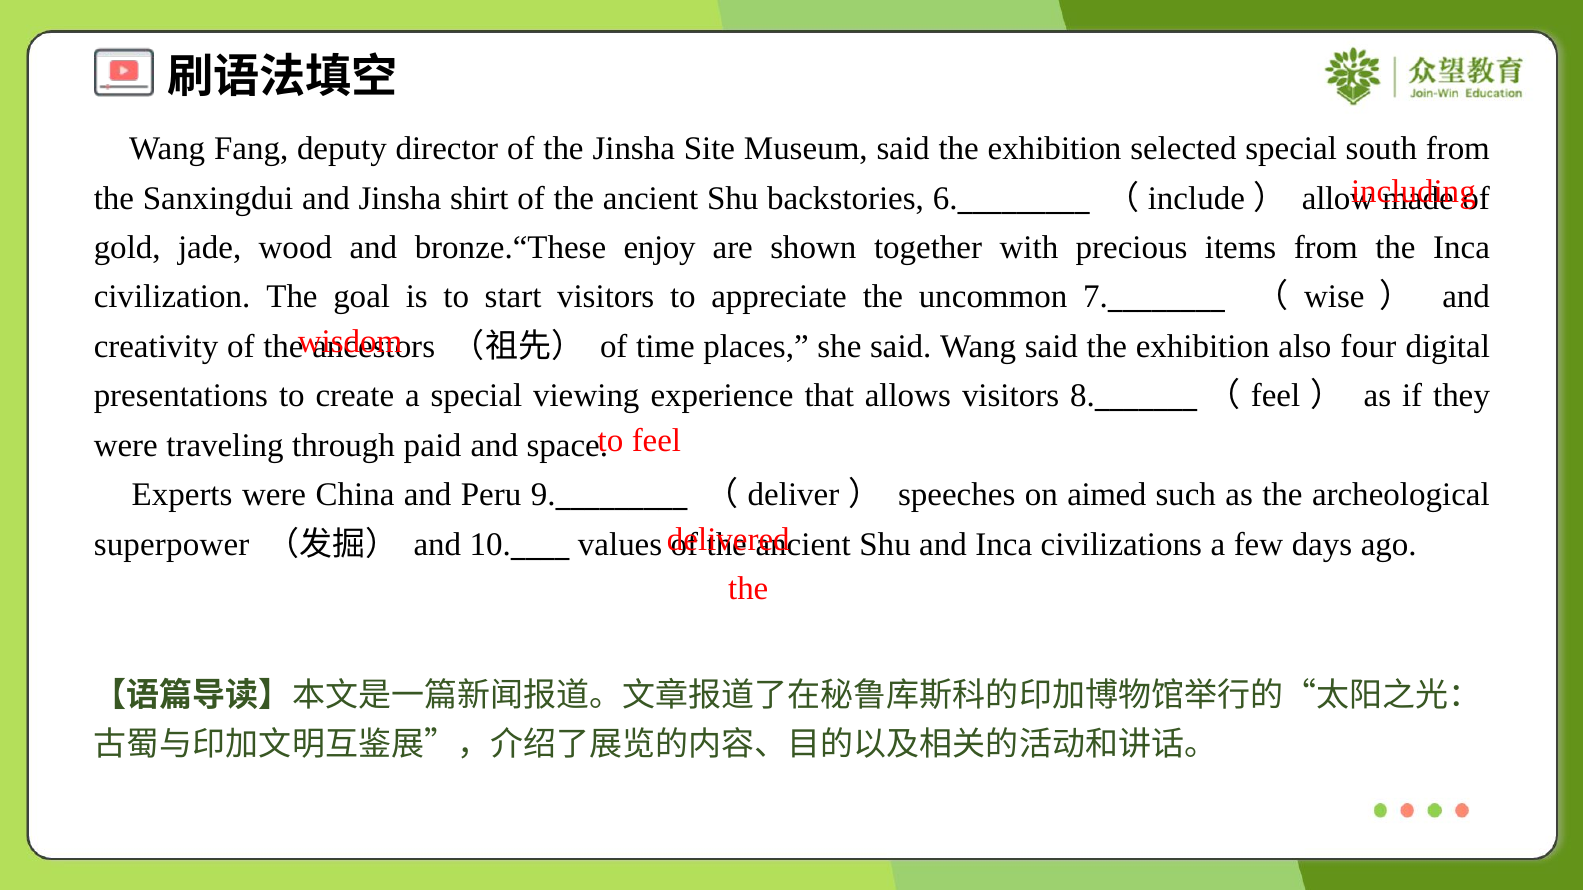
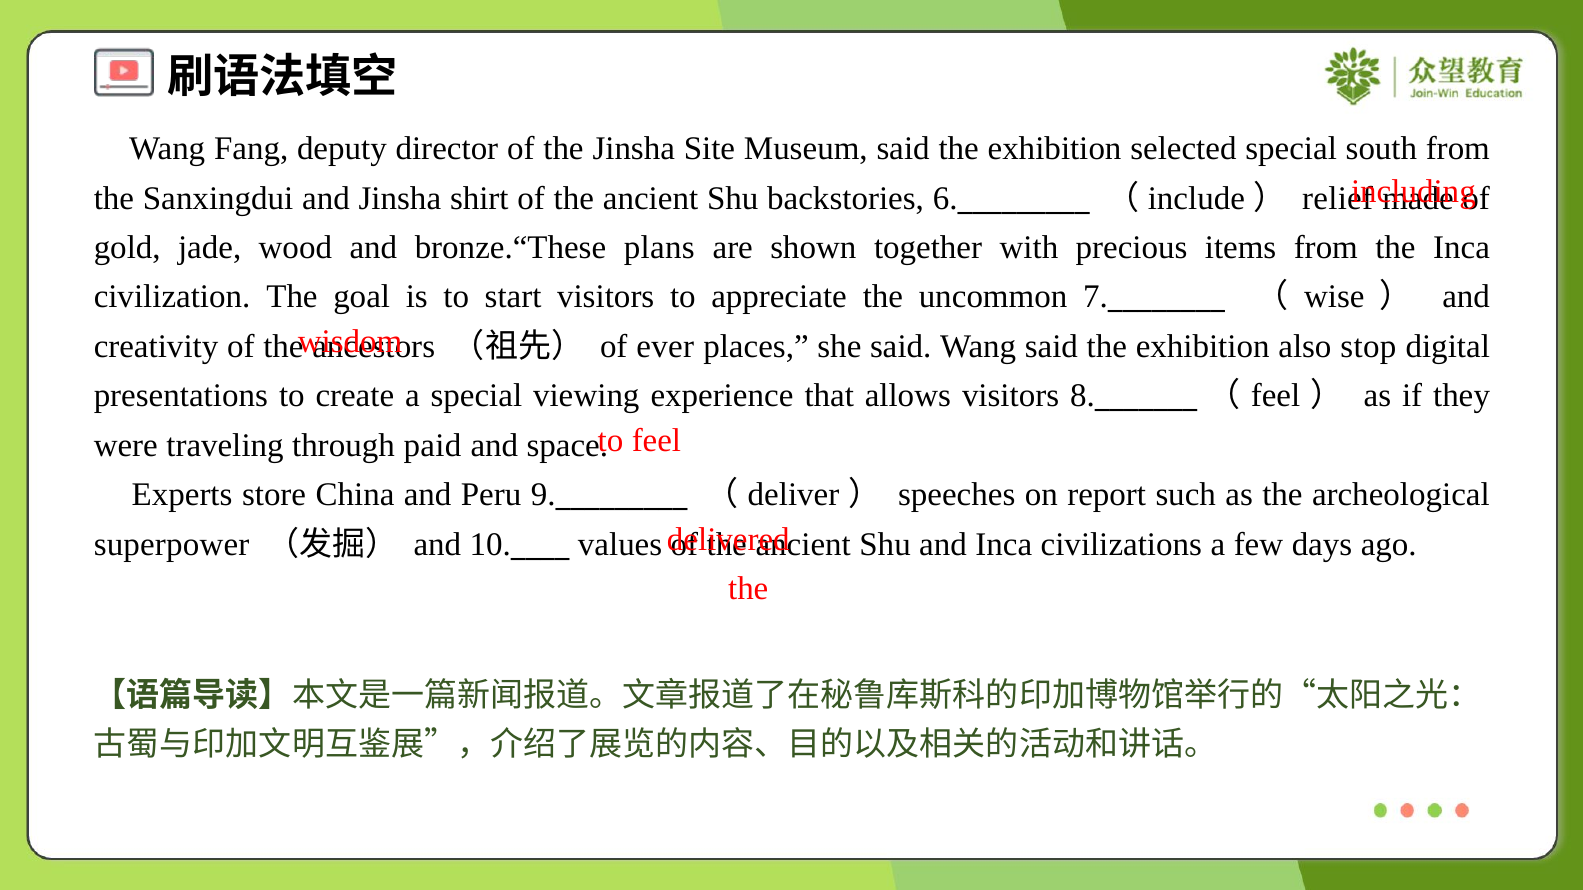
allow: allow -> relief (1338, 198)
enjoy: enjoy -> plans (659, 248)
time: time -> ever (665, 347)
four: four -> stop (1368, 347)
Experts were: were -> store (274, 495)
aimed: aimed -> report (1107, 495)
